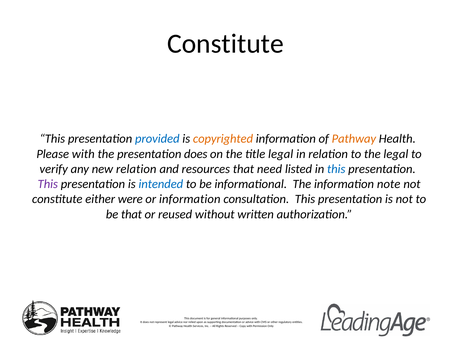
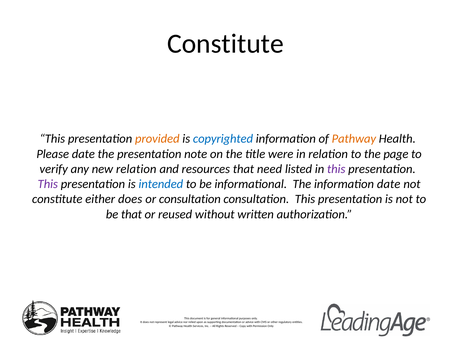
provided colour: blue -> orange (157, 138)
copyrighted colour: orange -> blue (223, 138)
Please with: with -> date (83, 154)
presentation does: does -> note (196, 154)
title legal: legal -> were (281, 154)
the legal: legal -> page (396, 154)
this colour: blue -> purple (336, 169)
information note: note -> date (389, 184)
either were: were -> does (130, 199)
or information: information -> consultation (190, 199)
